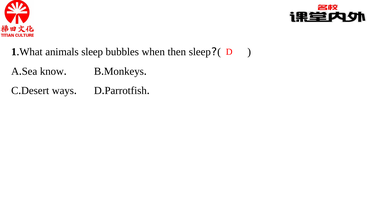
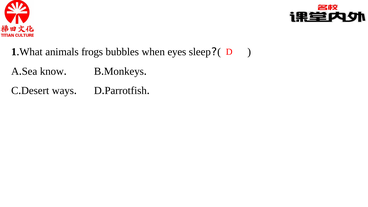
sleep: sleep -> frogs (92, 52)
then: then -> eyes (177, 52)
